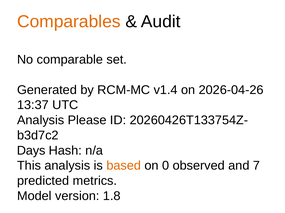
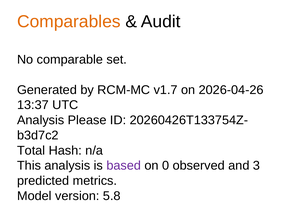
v1.4: v1.4 -> v1.7 (166, 90)
Days: Days -> Total (31, 151)
based colour: orange -> purple (124, 166)
7: 7 -> 3 (257, 166)
1.8: 1.8 -> 5.8 (112, 197)
